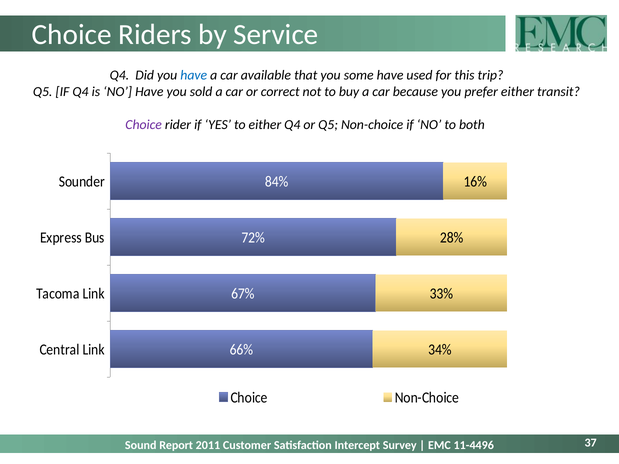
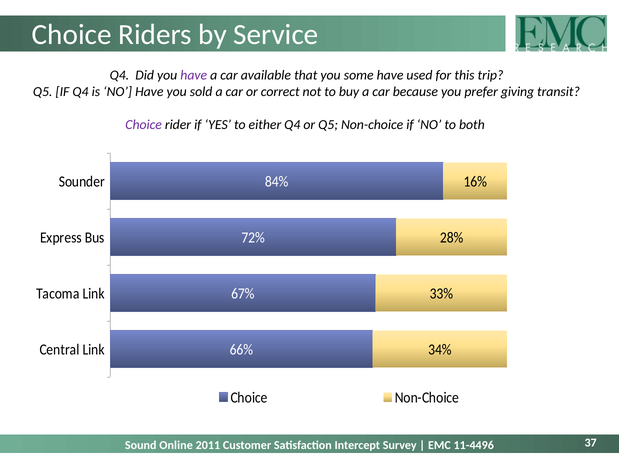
have colour: blue -> purple (194, 75)
prefer either: either -> giving (518, 92)
Report: Report -> Online (176, 446)
